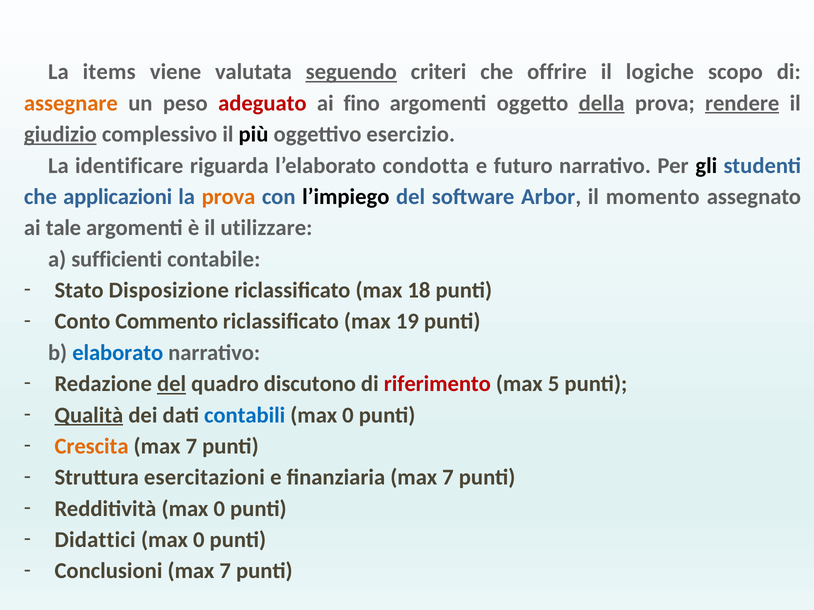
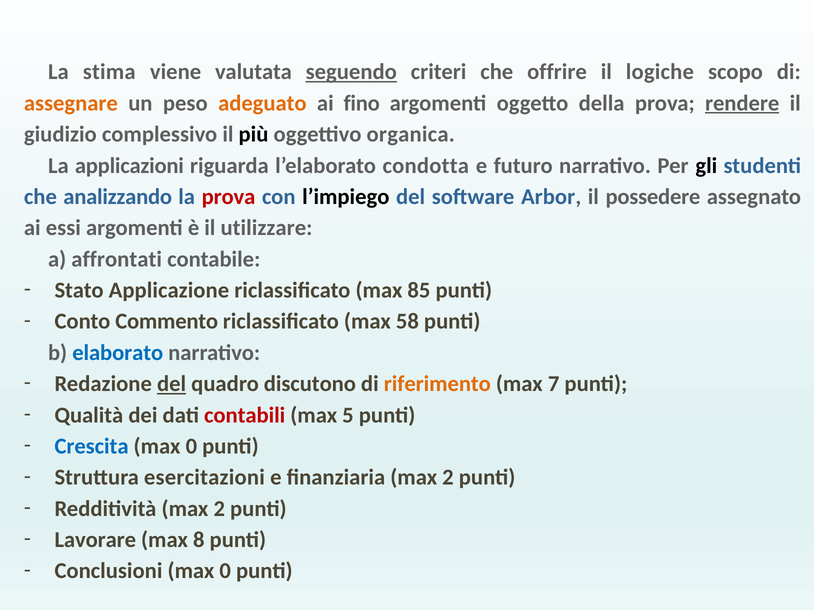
items: items -> stima (109, 72)
adeguato colour: red -> orange (262, 103)
della underline: present -> none (602, 103)
giudizio underline: present -> none (60, 134)
esercizio: esercizio -> organica (411, 134)
identificare: identificare -> applicazioni (129, 166)
applicazioni: applicazioni -> analizzando (118, 197)
prova colour: orange -> red (228, 197)
momento: momento -> possedere (653, 197)
tale: tale -> essi (63, 228)
sufficienti: sufficienti -> affrontati (117, 259)
Disposizione: Disposizione -> Applicazione (169, 291)
18: 18 -> 85 (419, 291)
19: 19 -> 58 (407, 322)
riferimento colour: red -> orange (437, 384)
5: 5 -> 7 (554, 384)
Qualità underline: present -> none (89, 415)
contabili colour: blue -> red (245, 415)
0: 0 -> 5 (348, 415)
Crescita colour: orange -> blue (92, 447)
7: 7 -> 0 (191, 447)
finanziaria max 7: 7 -> 2 (448, 478)
Redditività max 0: 0 -> 2 (219, 509)
Didattici: Didattici -> Lavorare (95, 540)
0: 0 -> 8 (199, 540)
Conclusioni max 7: 7 -> 0 (225, 571)
